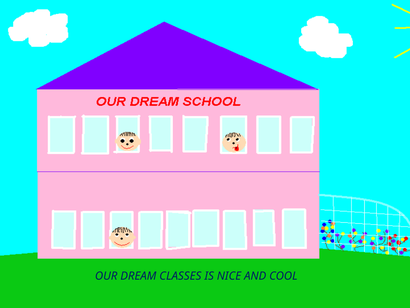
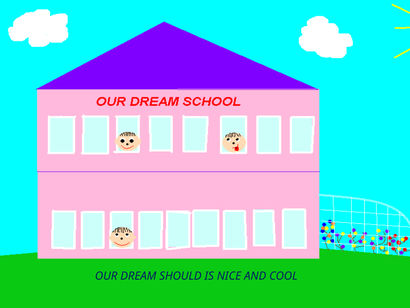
CLASSES: CLASSES -> SHOULD (180, 276)
